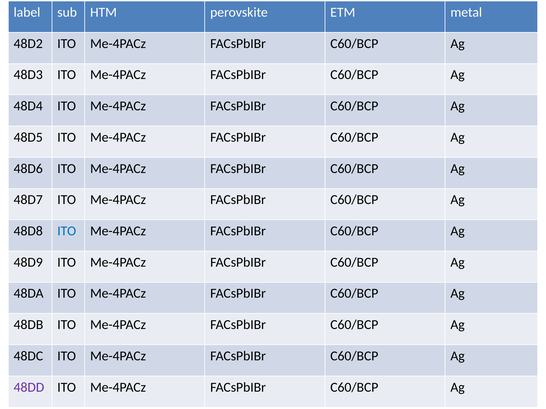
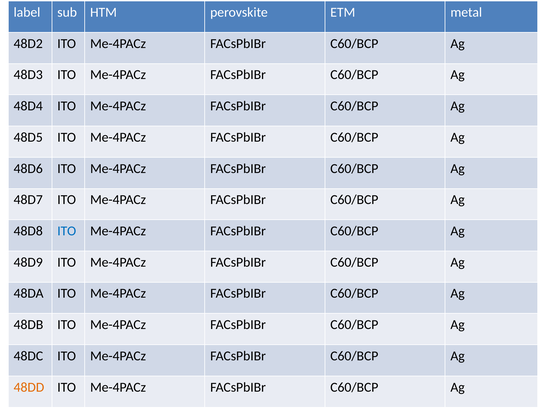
48DD colour: purple -> orange (29, 388)
